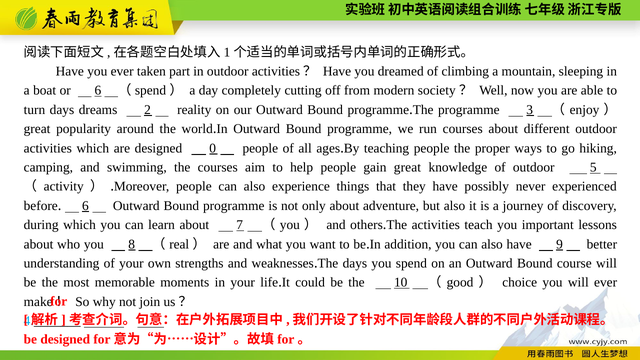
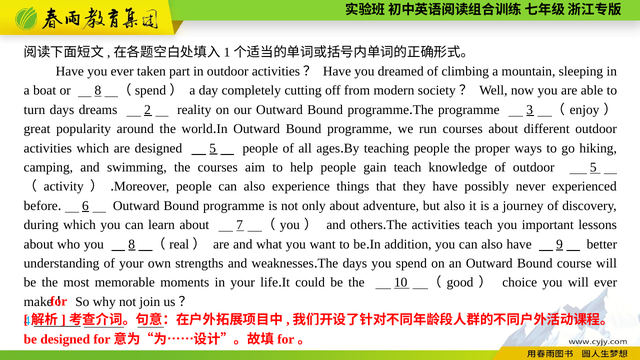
or 6: 6 -> 8 (98, 91)
designed 0: 0 -> 5 (213, 148)
gain great: great -> teach (408, 167)
